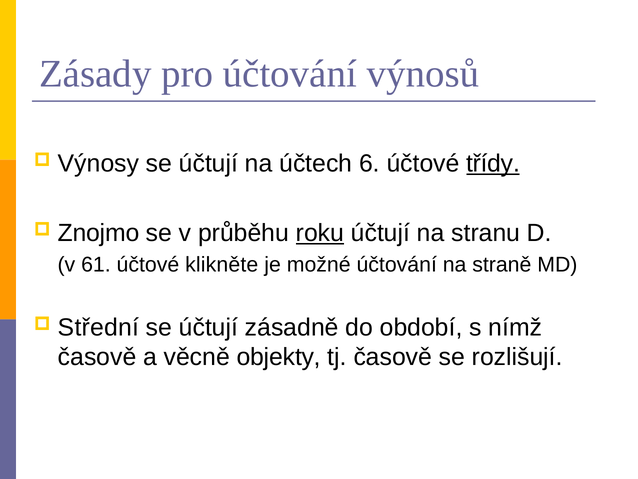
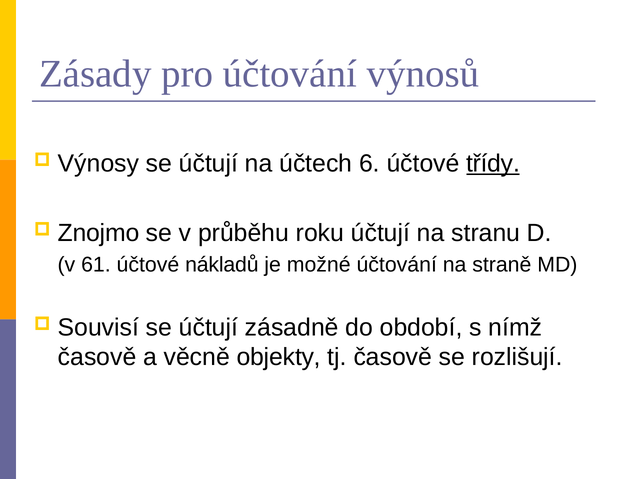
roku underline: present -> none (320, 233)
klikněte: klikněte -> nákladů (222, 264)
Střední: Střední -> Souvisí (99, 327)
